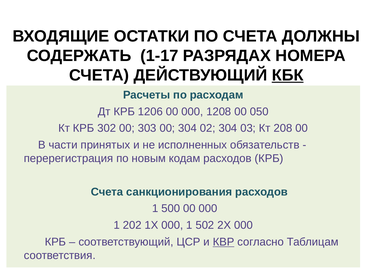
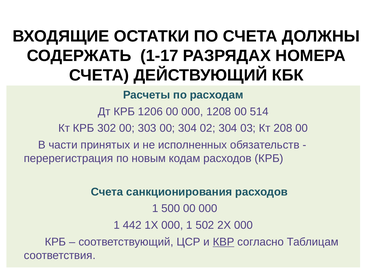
КБК underline: present -> none (288, 75)
050: 050 -> 514 (259, 112)
202: 202 -> 442 (132, 225)
